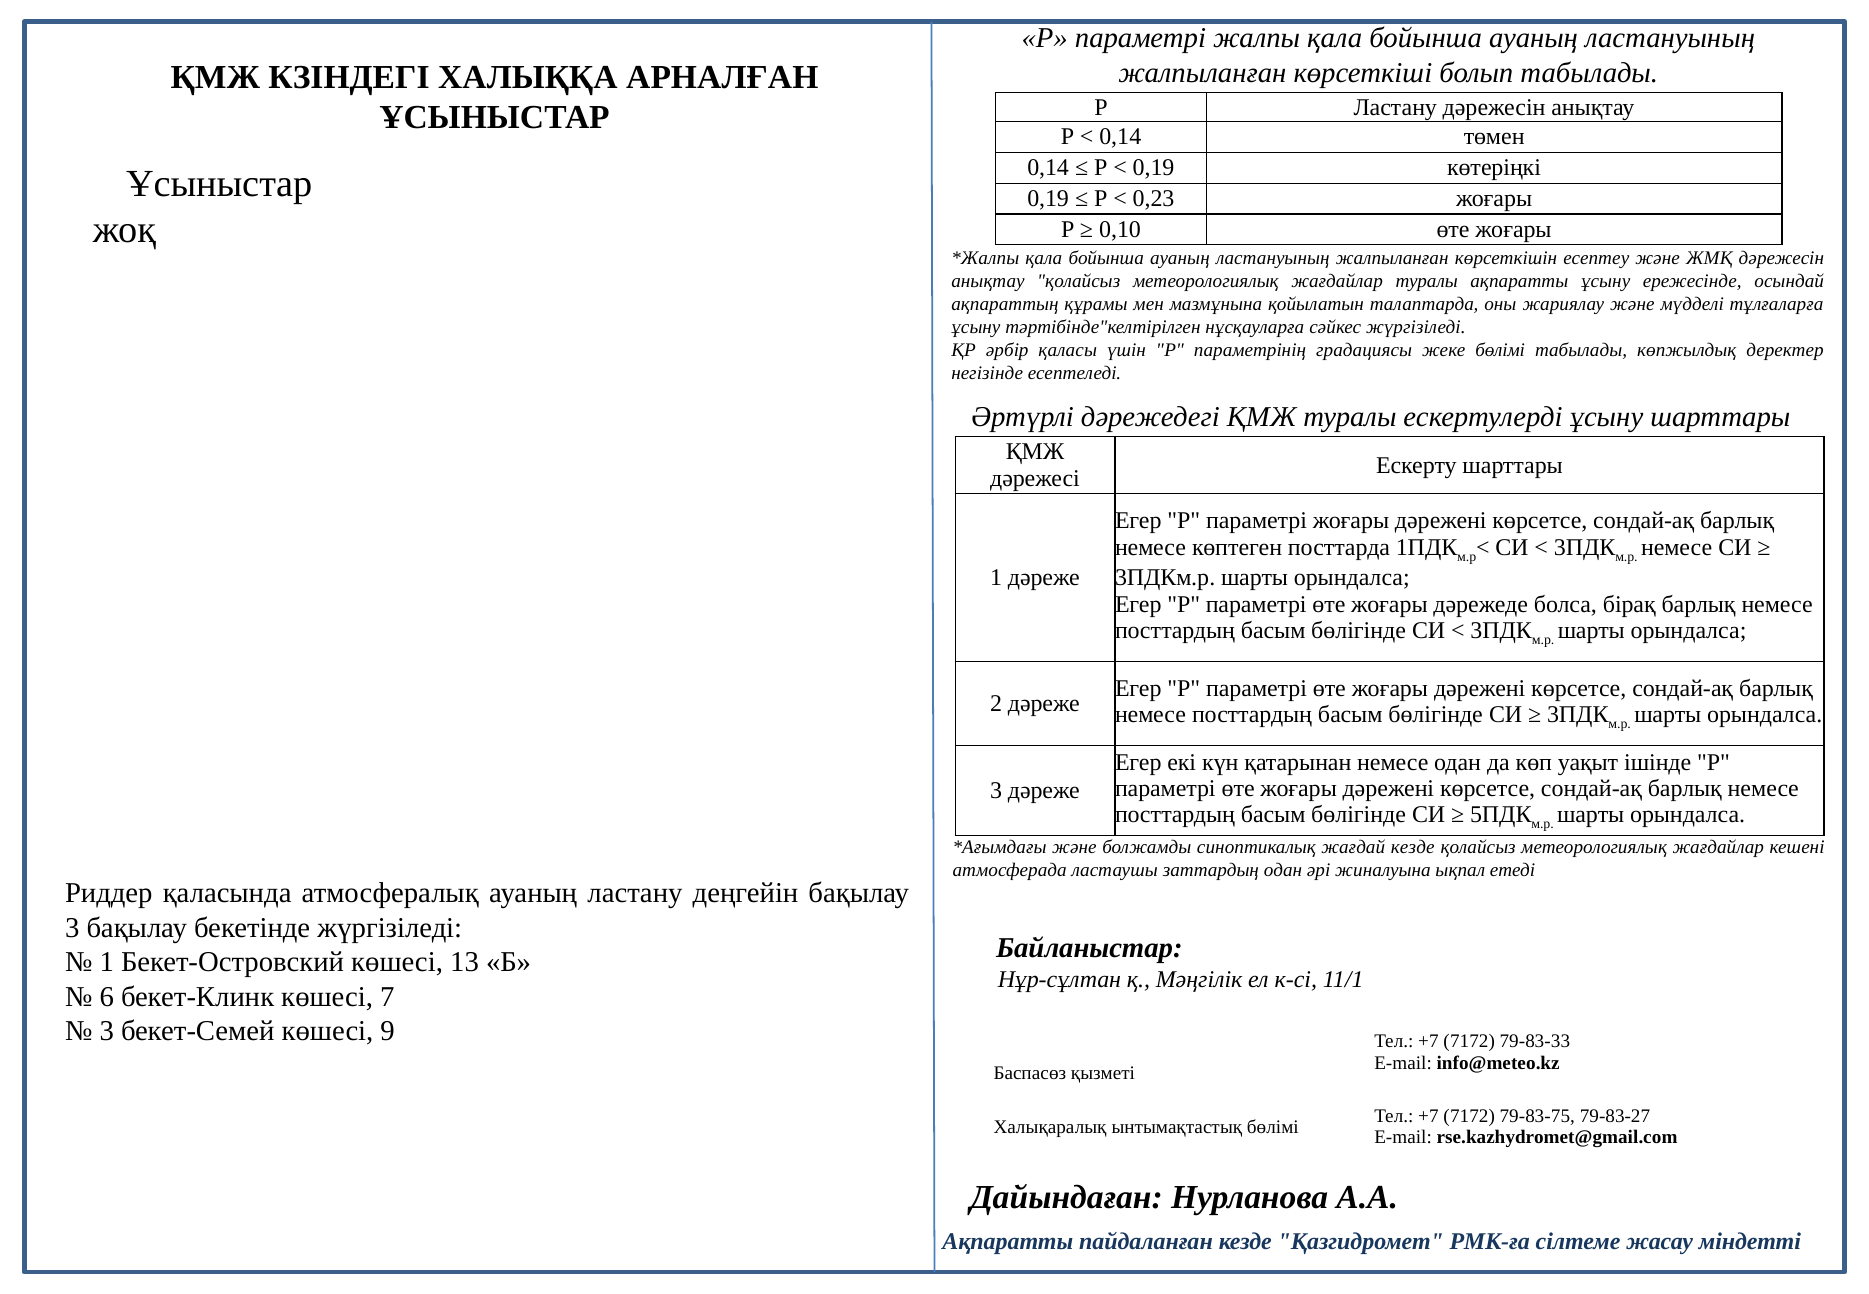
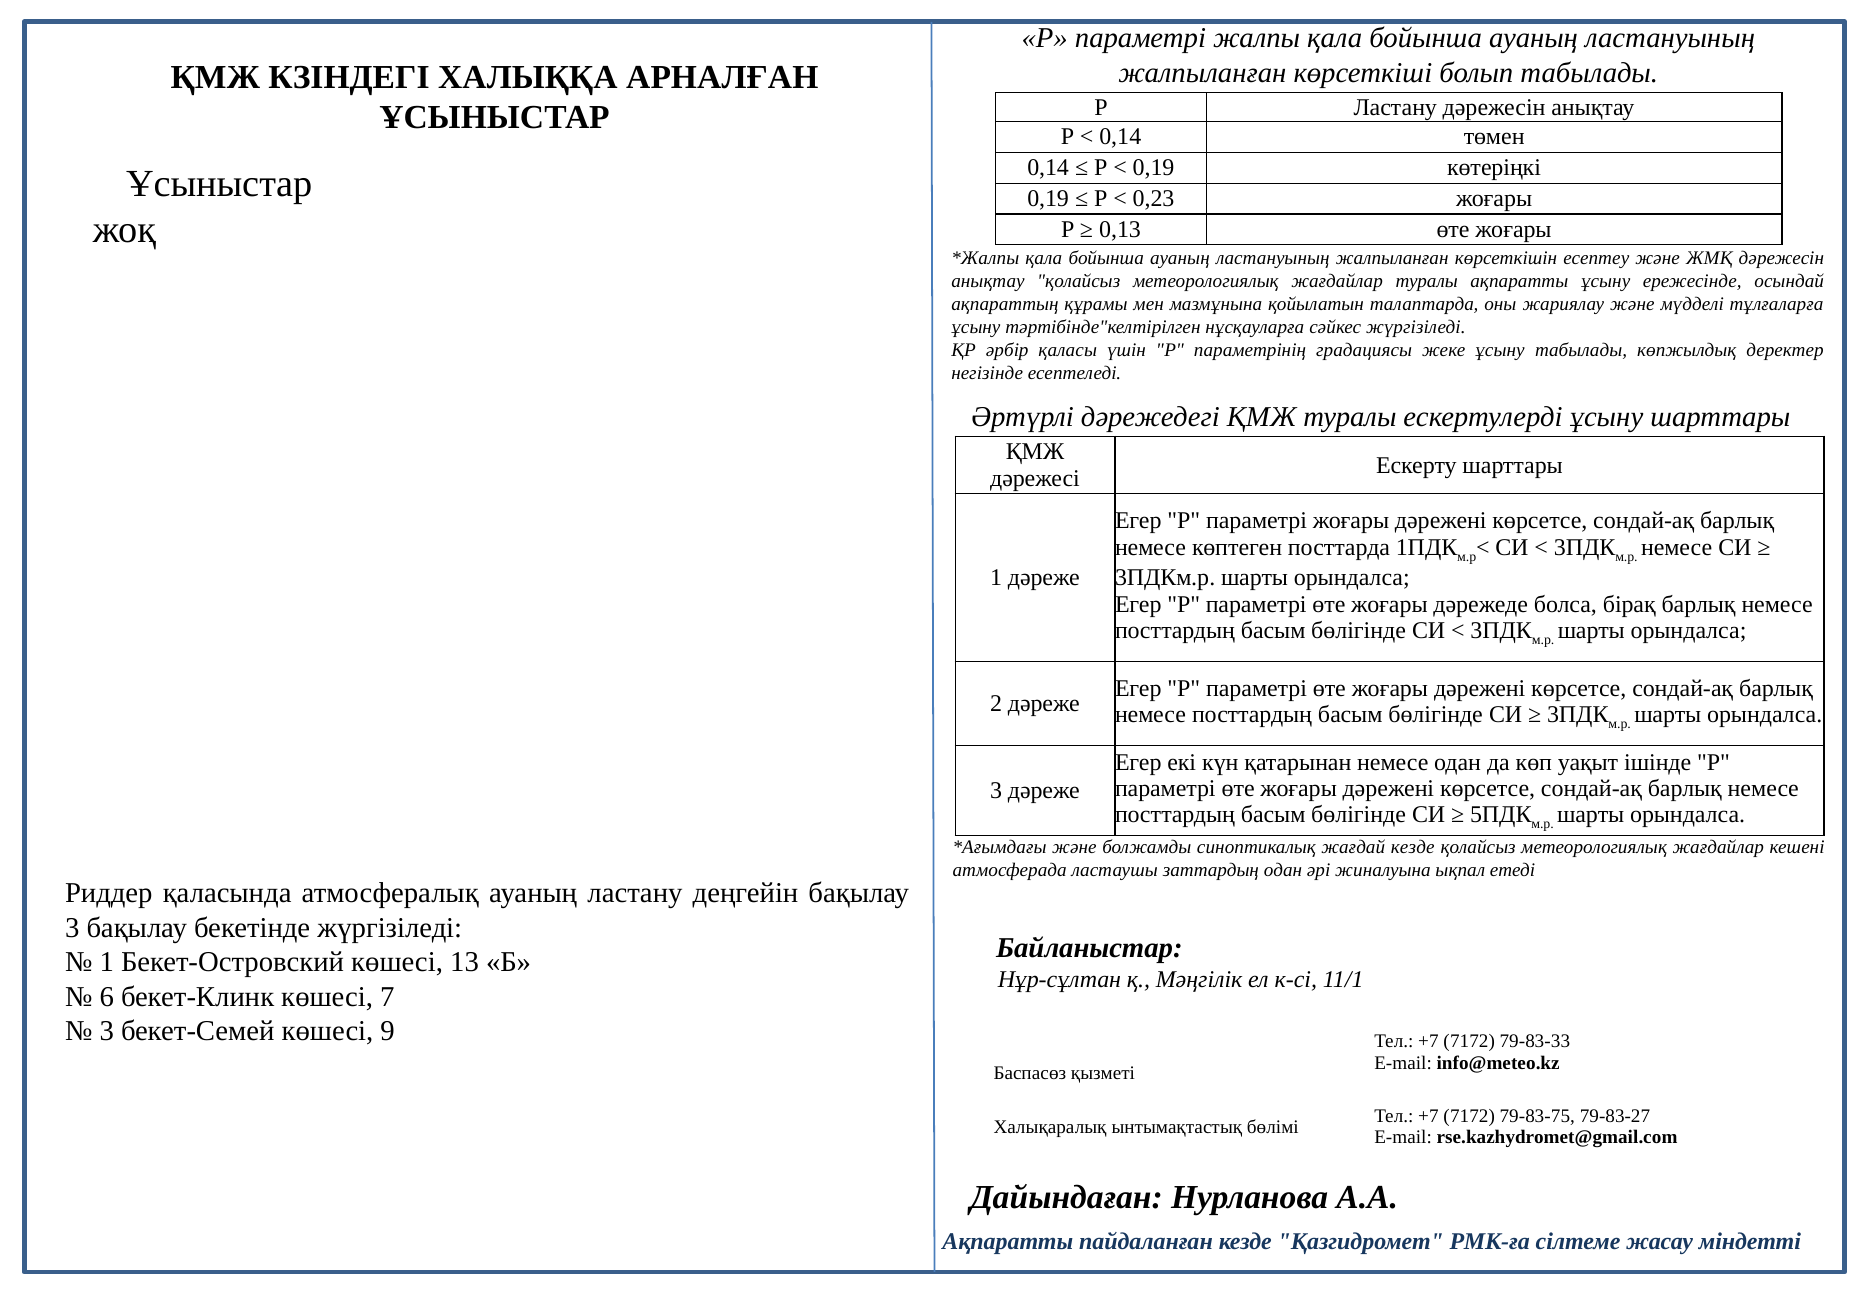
0,10: 0,10 -> 0,13 (1120, 229)
жеке бөлімі: бөлімі -> ұсыну (1500, 350)
